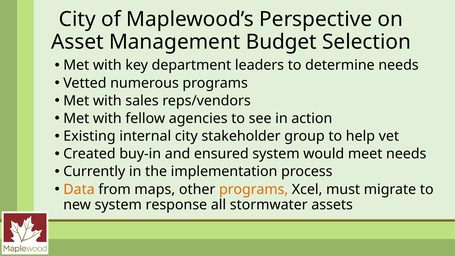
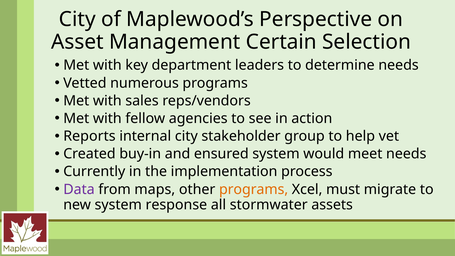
Budget: Budget -> Certain (281, 42)
Existing: Existing -> Reports (89, 136)
Data colour: orange -> purple (79, 189)
